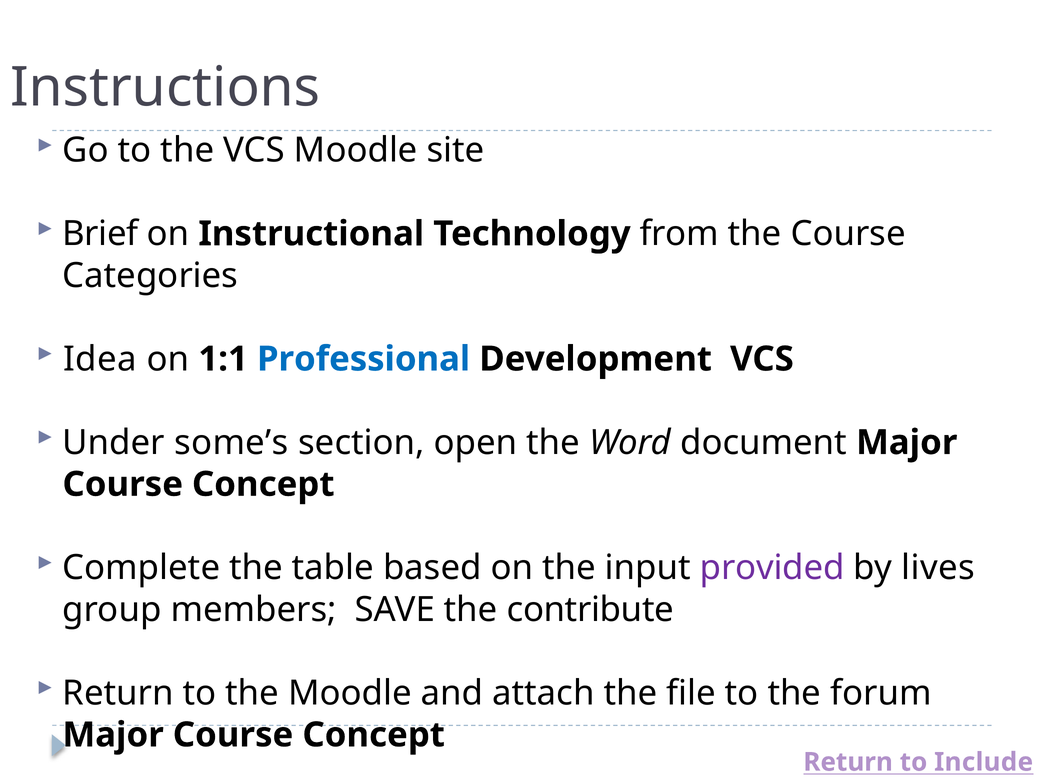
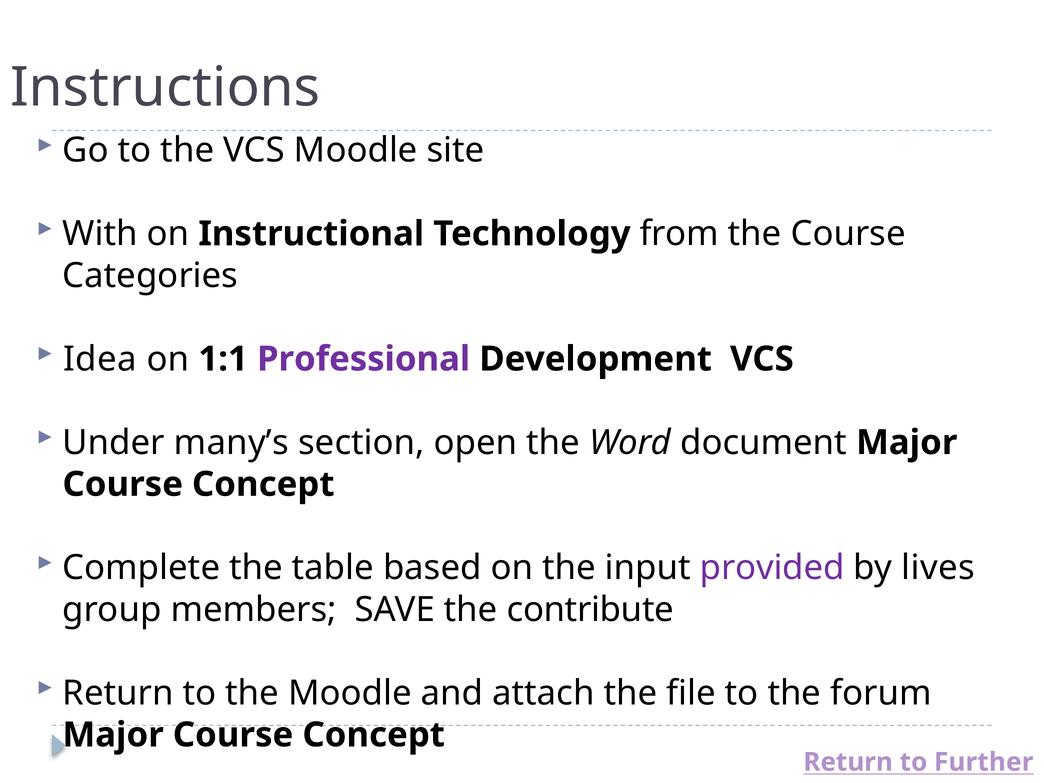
Brief: Brief -> With (100, 234)
Professional colour: blue -> purple (364, 359)
some’s: some’s -> many’s (231, 443)
Include: Include -> Further (984, 762)
